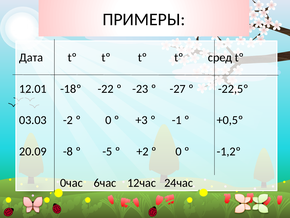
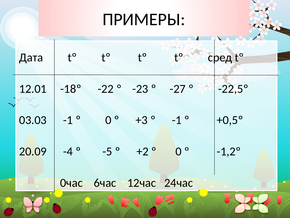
03.03 -2: -2 -> -1 (68, 120)
-8: -8 -> -4 (68, 151)
